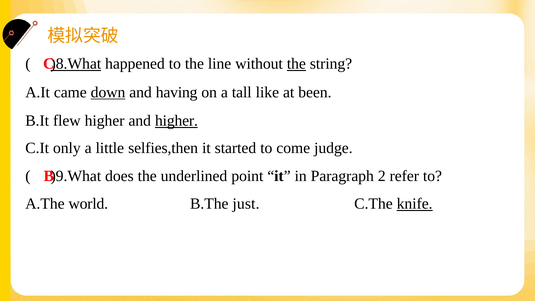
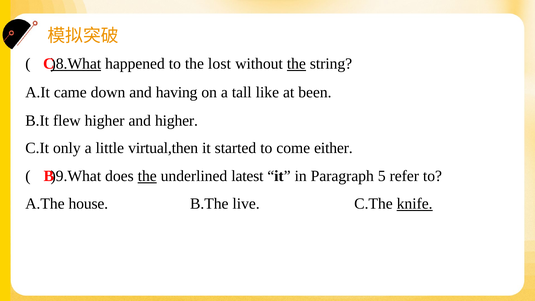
line: line -> lost (219, 64)
down underline: present -> none (108, 92)
higher underline: present -> none (176, 121)
selfies,then: selfies,then -> virtual,then (163, 148)
judge: judge -> either (333, 148)
the underline: none -> present (147, 176)
point: point -> latest (247, 176)
2: 2 -> 5 (382, 176)
world: world -> house (88, 204)
just: just -> live (246, 204)
